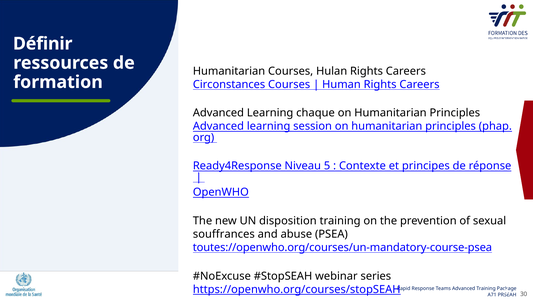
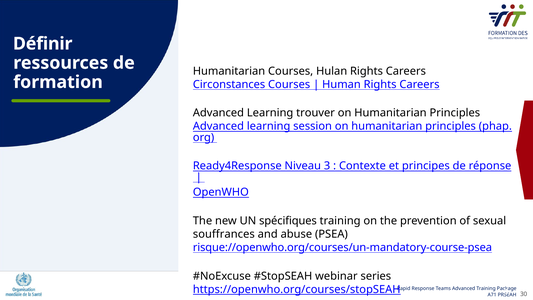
chaque: chaque -> trouver (316, 113)
Niveau 5: 5 -> 3 (327, 166)
disposition: disposition -> spécifiques (288, 221)
toutes://openwho.org/courses/un-mandatory-course-psea: toutes://openwho.org/courses/un-mandatory-course-psea -> risque://openwho.org/courses/un-mandatory-course-psea (342, 247)
